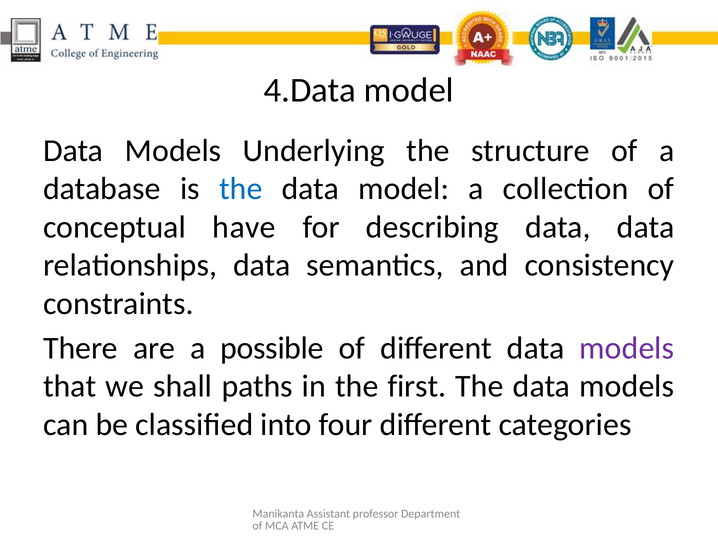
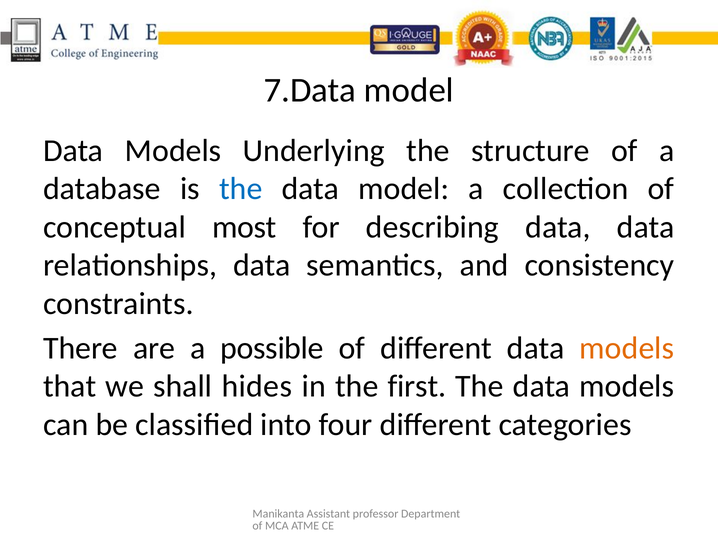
4.Data: 4.Data -> 7.Data (310, 90)
have: have -> most (244, 227)
models colour: purple -> orange (627, 349)
paths: paths -> hides (257, 387)
